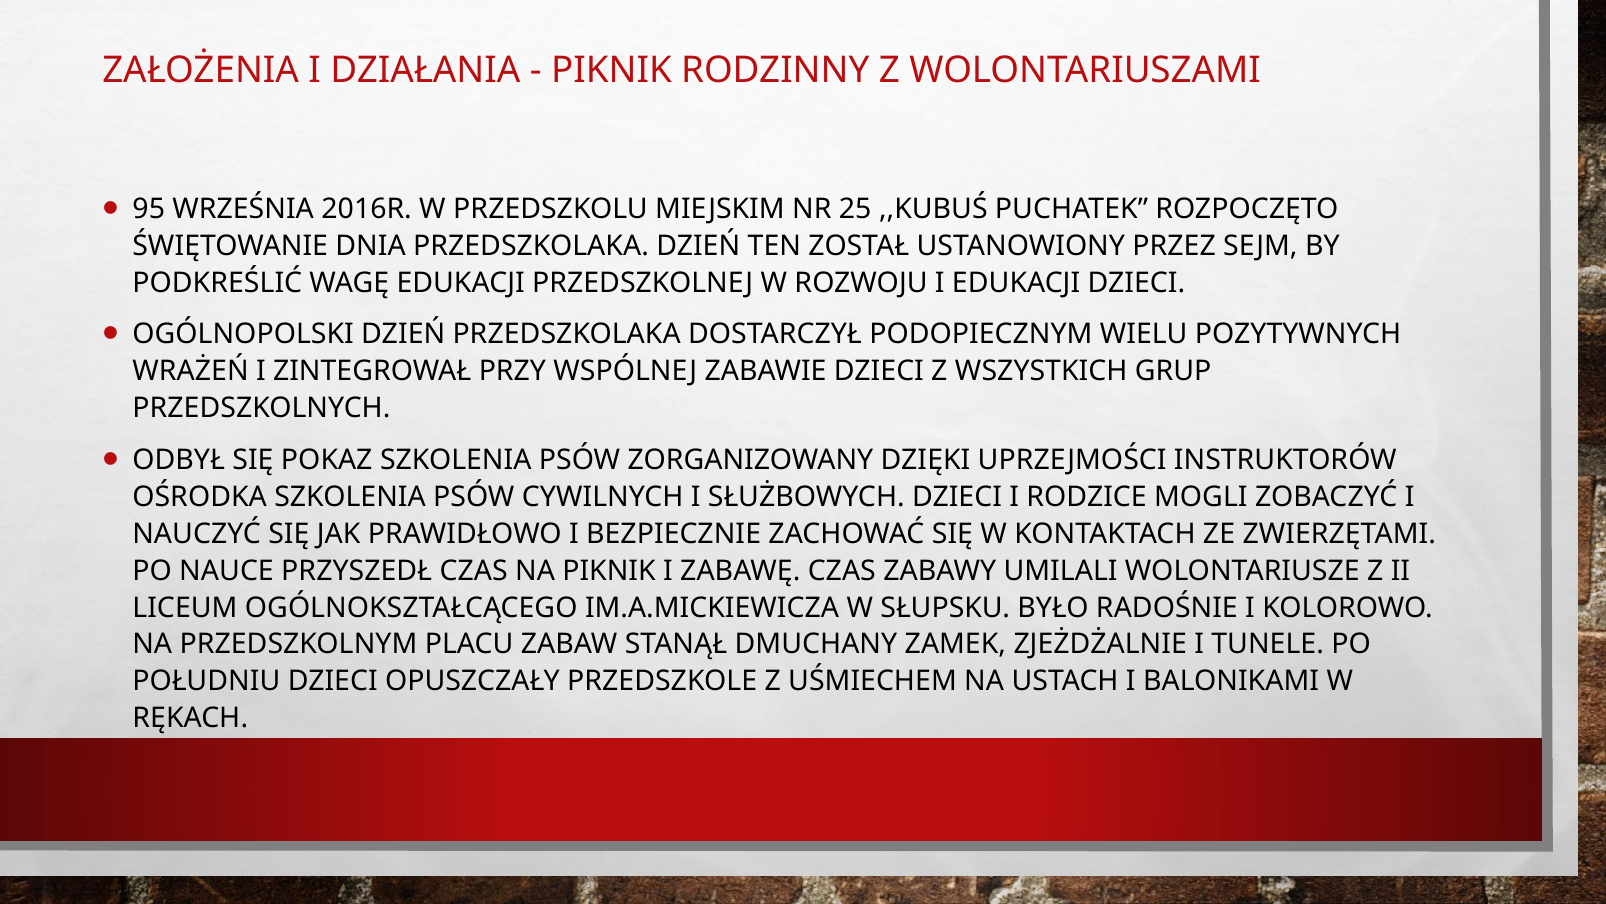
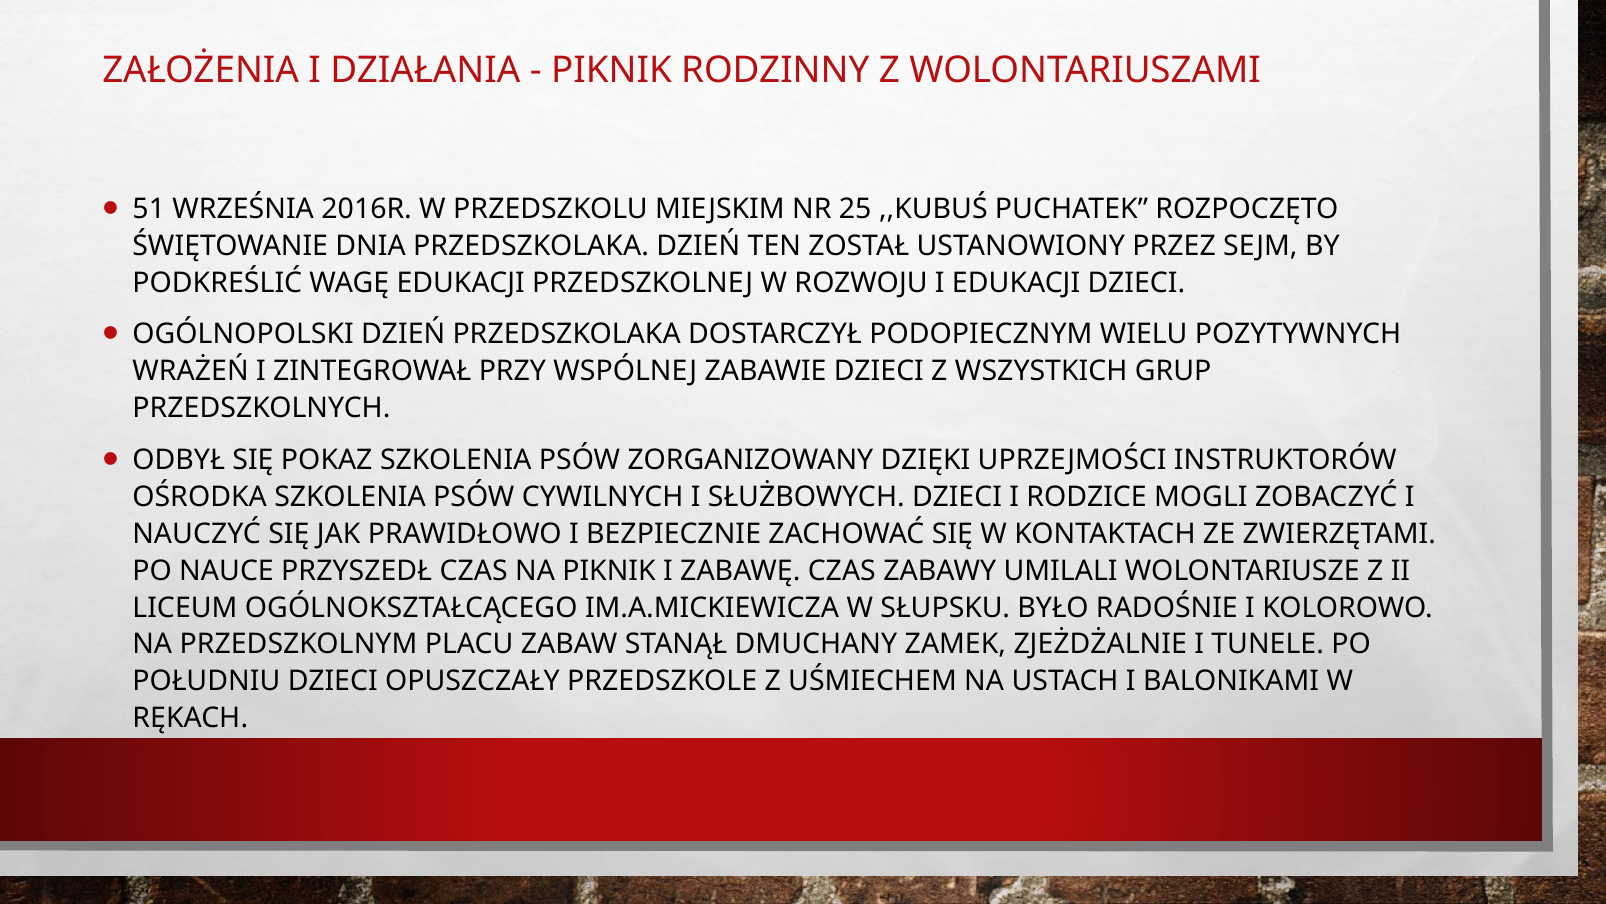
95: 95 -> 51 (149, 209)
